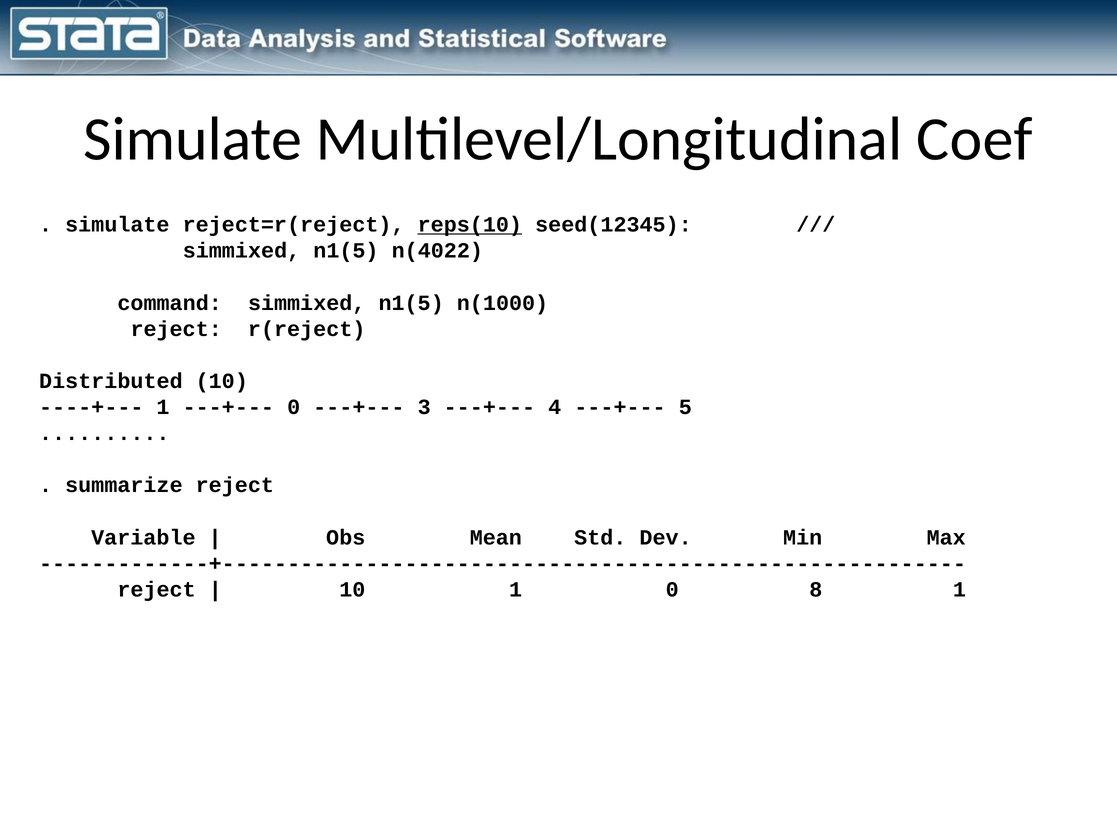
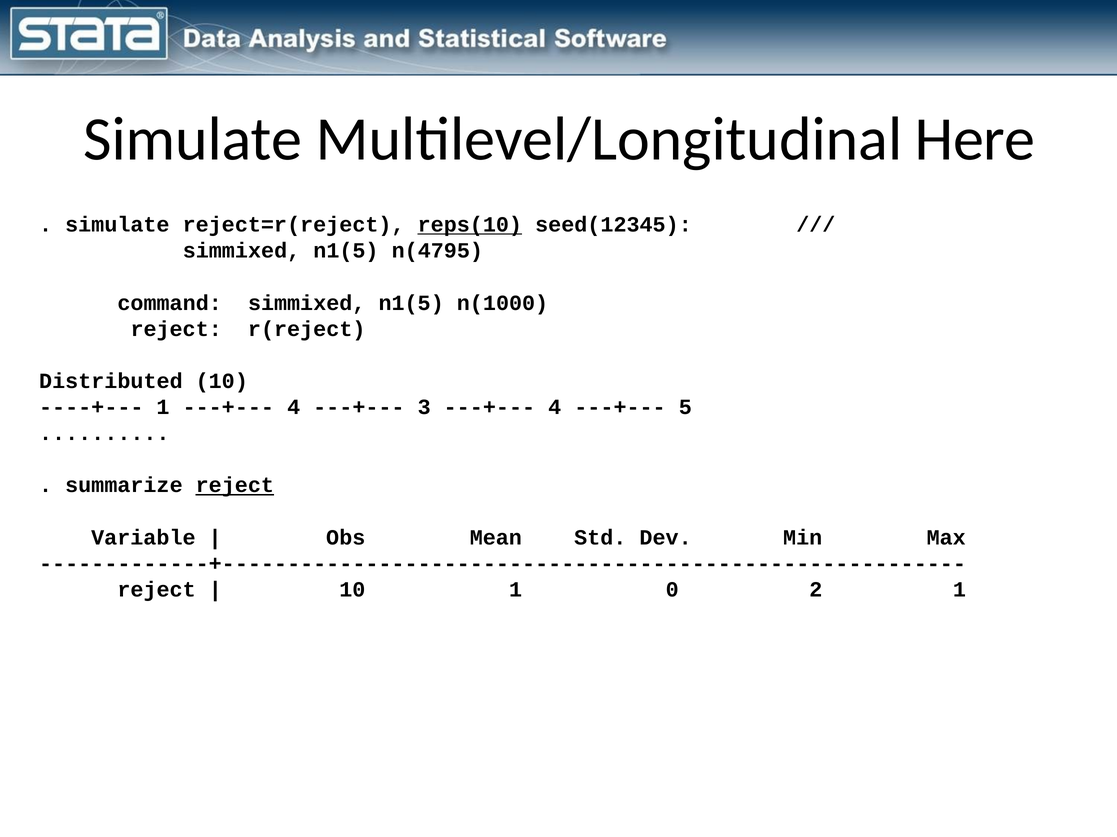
Coef: Coef -> Here (975, 139)
n(4022: n(4022 -> n(4795 (437, 251)
0: 0 -> 4 (294, 407)
reject underline: none -> present (235, 486)
8: 8 -> 2 (816, 590)
